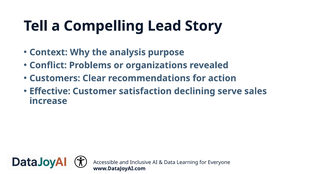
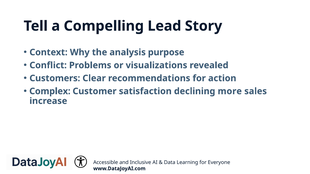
organizations: organizations -> visualizations (156, 65)
Effective: Effective -> Complex (50, 91)
serve: serve -> more (230, 91)
